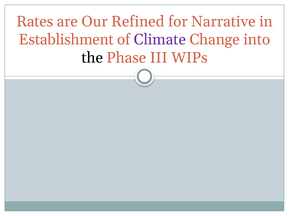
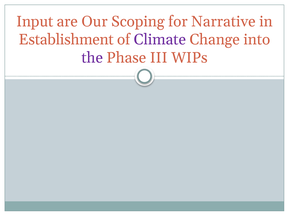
Rates: Rates -> Input (35, 21)
Refined: Refined -> Scoping (138, 21)
the colour: black -> purple (92, 58)
